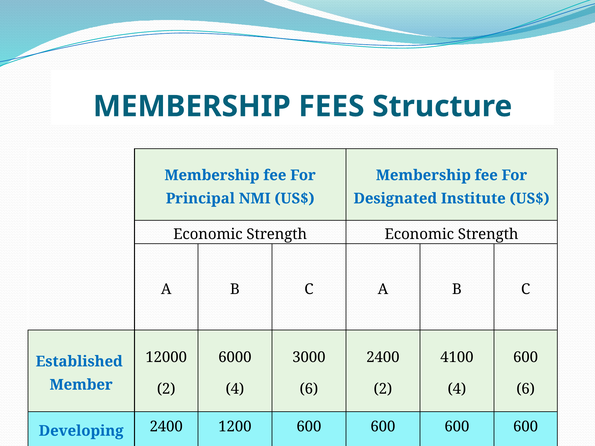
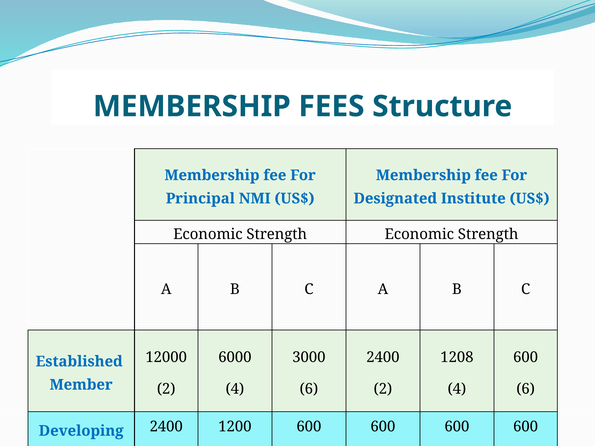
4100: 4100 -> 1208 (457, 358)
